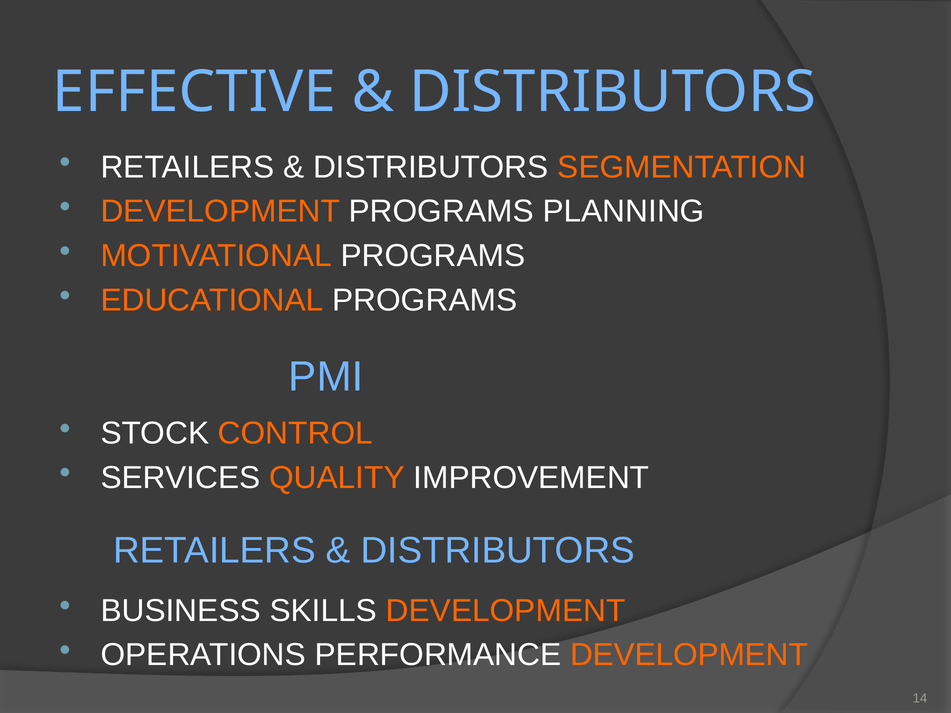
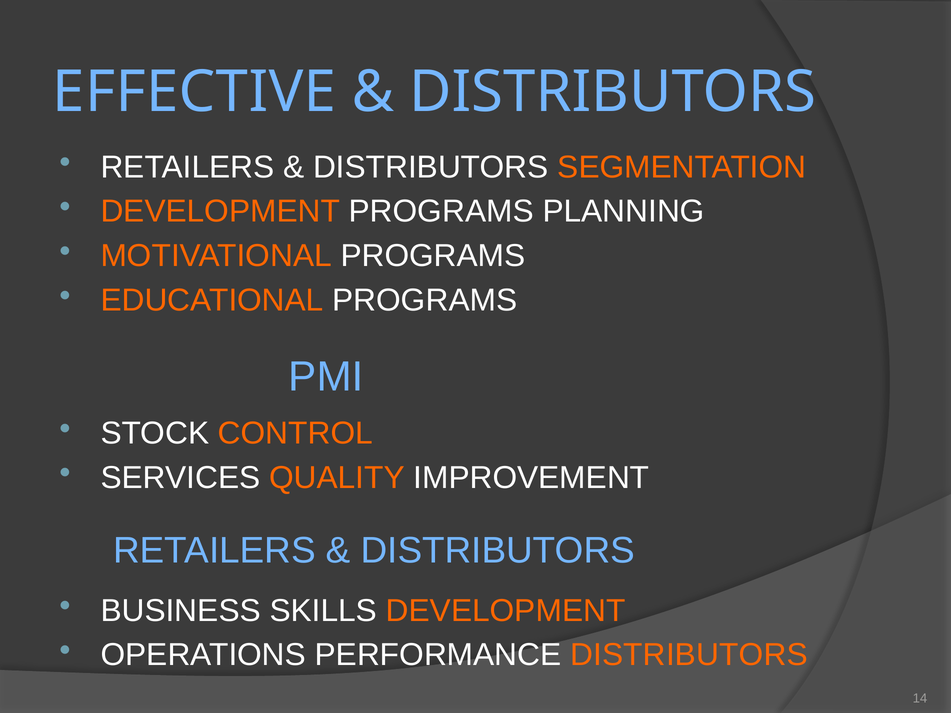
PERFORMANCE DEVELOPMENT: DEVELOPMENT -> DISTRIBUTORS (689, 655)
